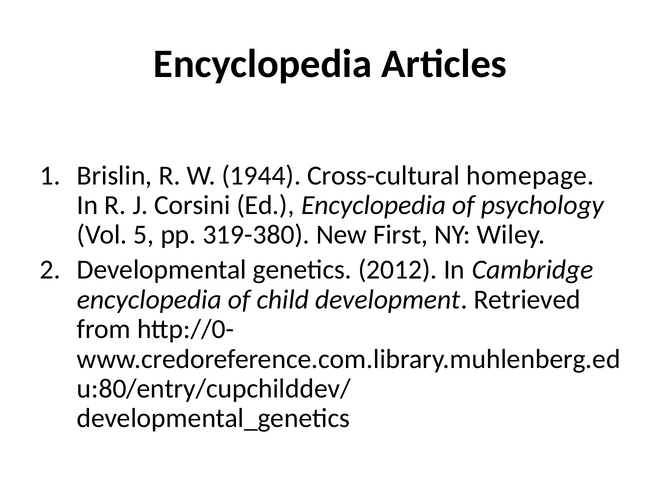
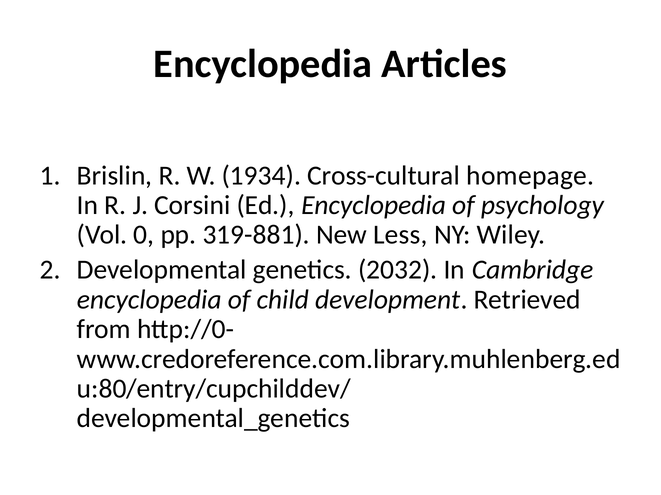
1944: 1944 -> 1934 (261, 176)
5: 5 -> 0 (144, 235)
319-380: 319-380 -> 319-881 (256, 235)
First: First -> Less (400, 235)
2012: 2012 -> 2032 (398, 270)
